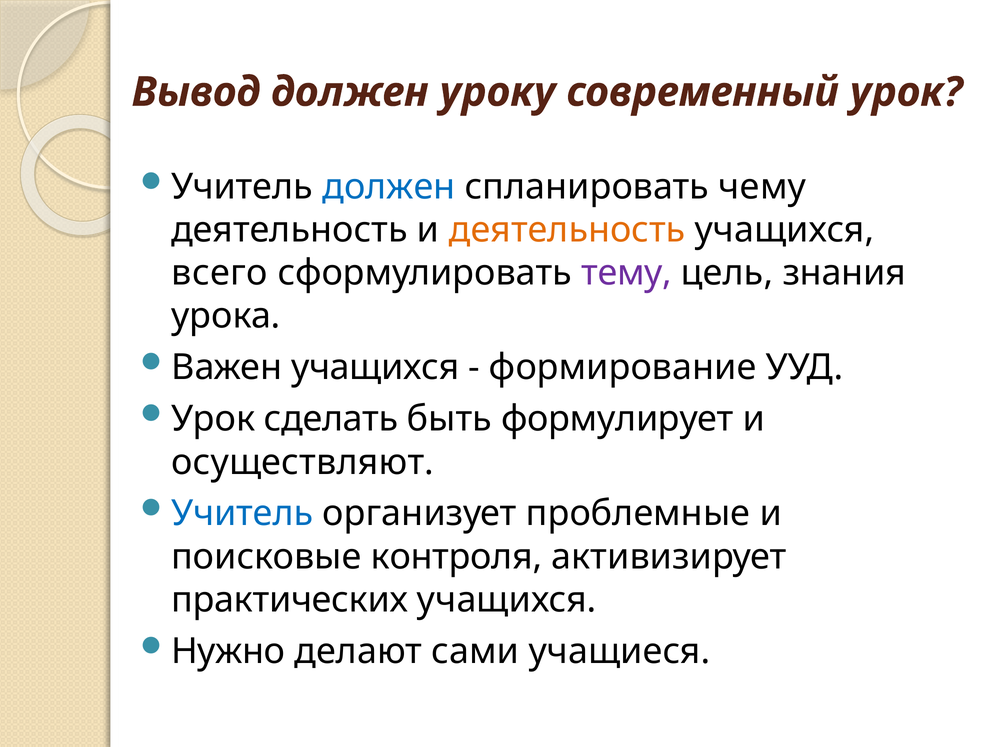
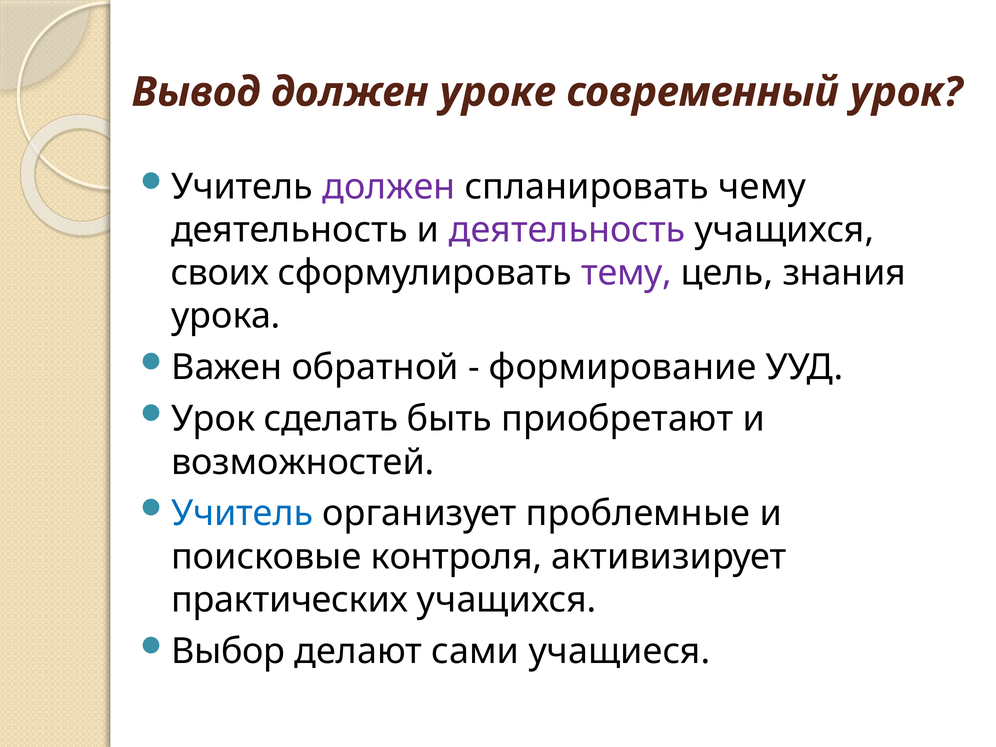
уроку: уроку -> уроке (498, 92)
должен colour: blue -> purple (389, 187)
деятельность colour: orange -> purple (567, 230)
всего: всего -> своих (220, 273)
Важен учащихся: учащихся -> обратной (375, 368)
формулирует: формулирует -> приобретают (617, 419)
осуществляют: осуществляют -> возможностей (303, 462)
Нужно: Нужно -> Выбор (228, 651)
